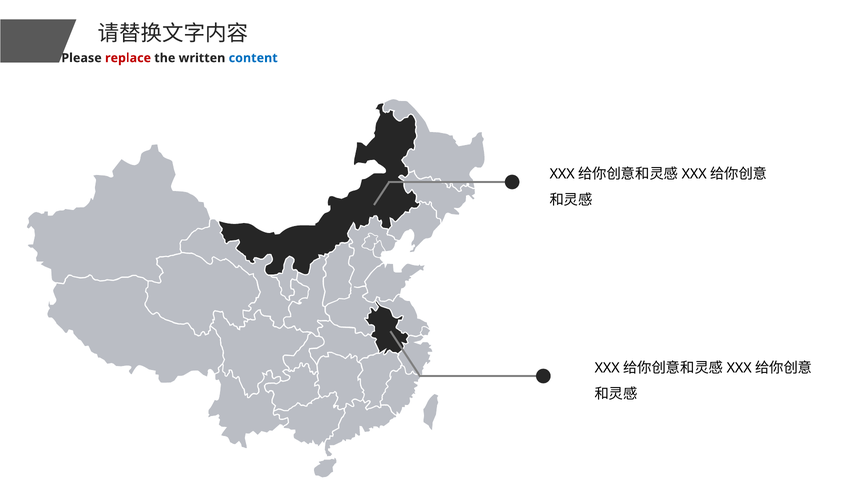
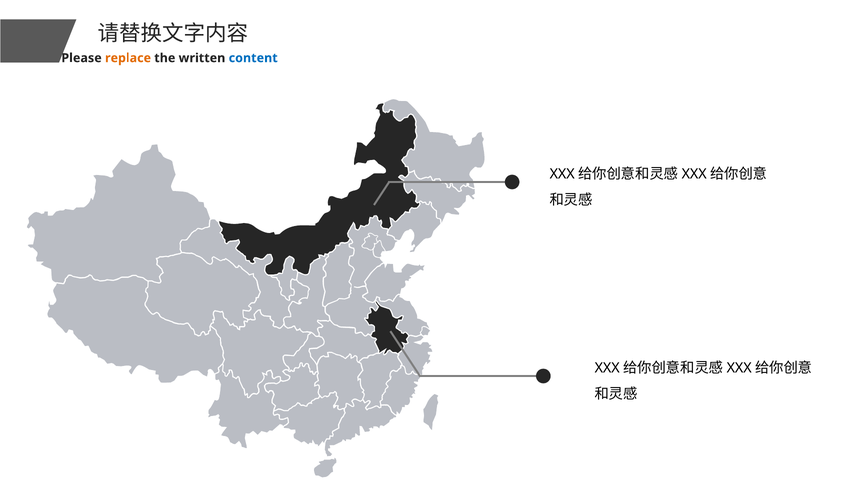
replace colour: red -> orange (128, 58)
